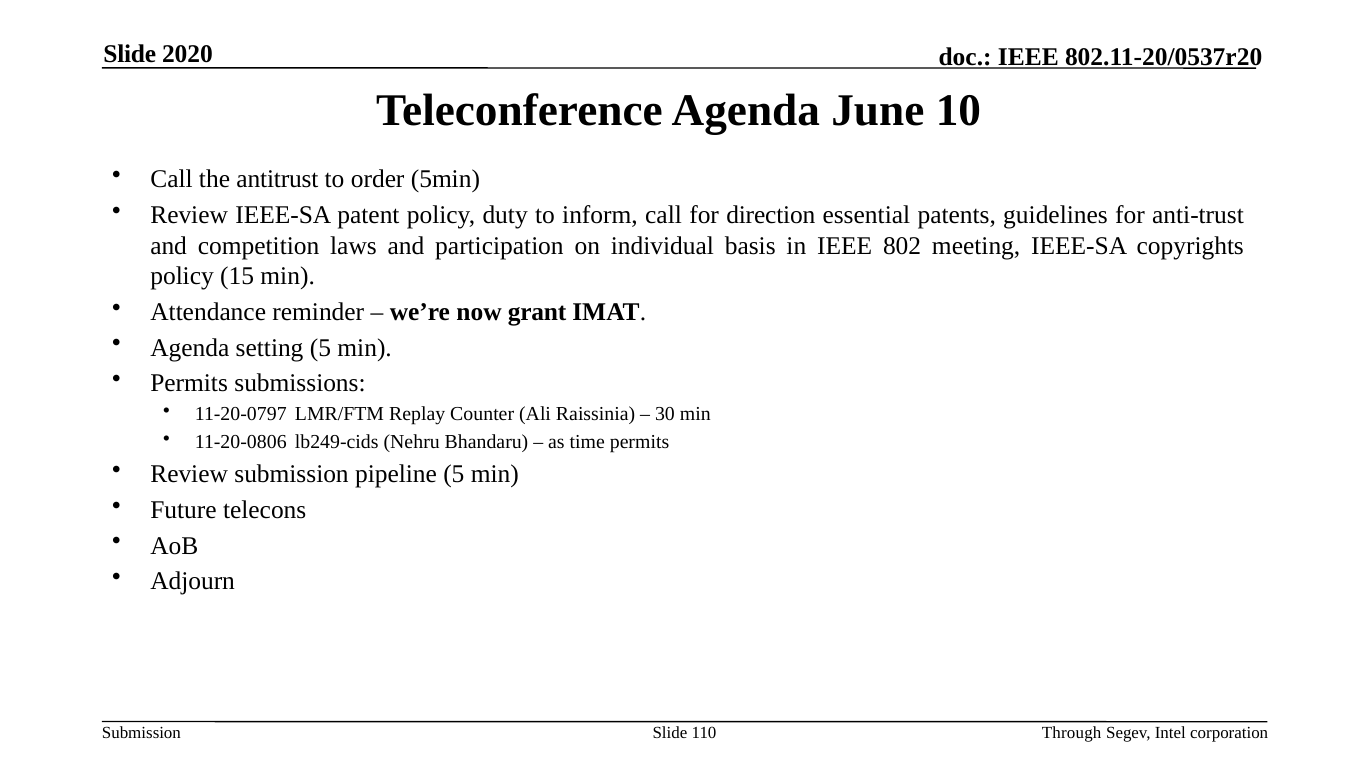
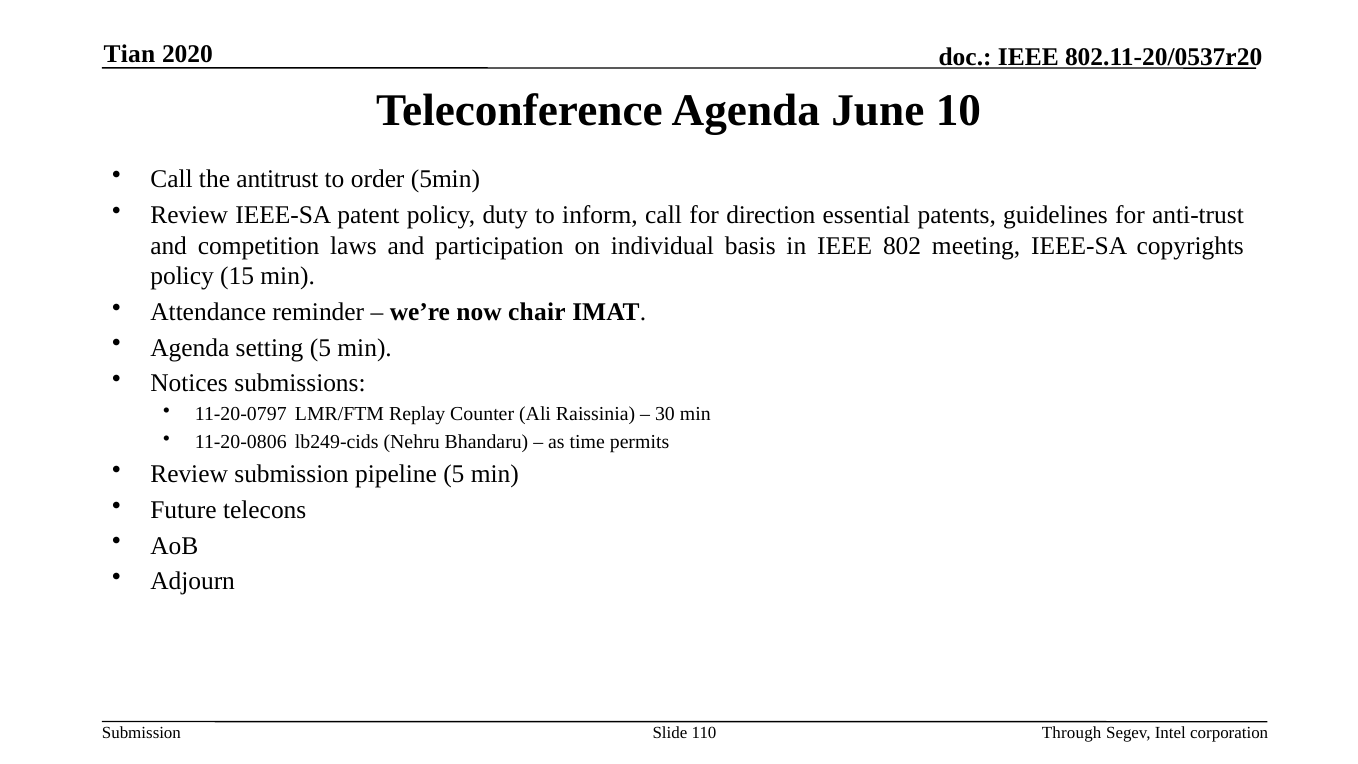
Slide: Slide -> Tian (129, 54)
grant: grant -> chair (537, 312)
Permits: Permits -> Notices (189, 383)
